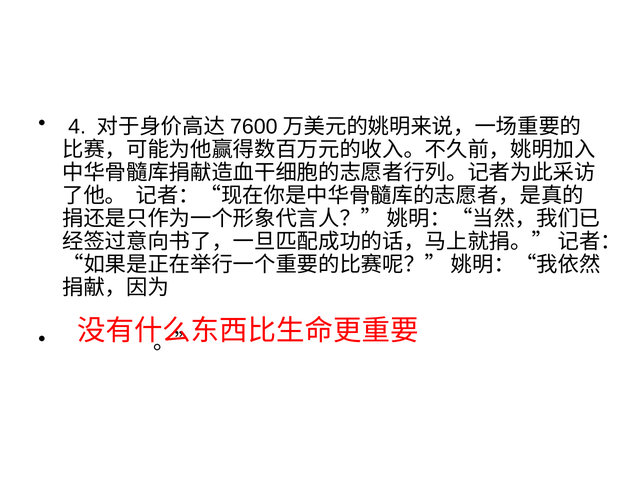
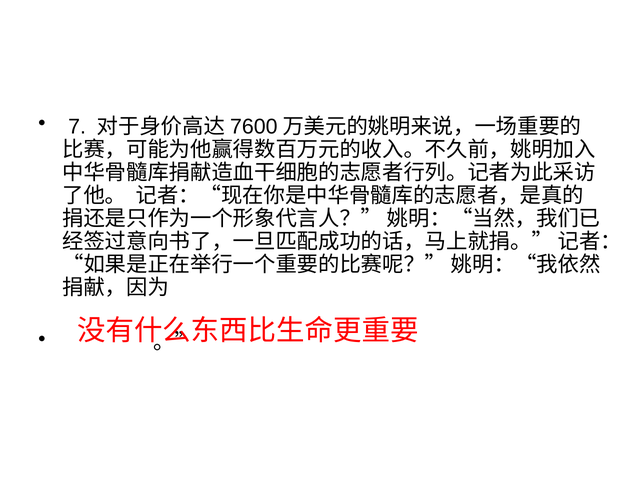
4: 4 -> 7 (77, 127)
